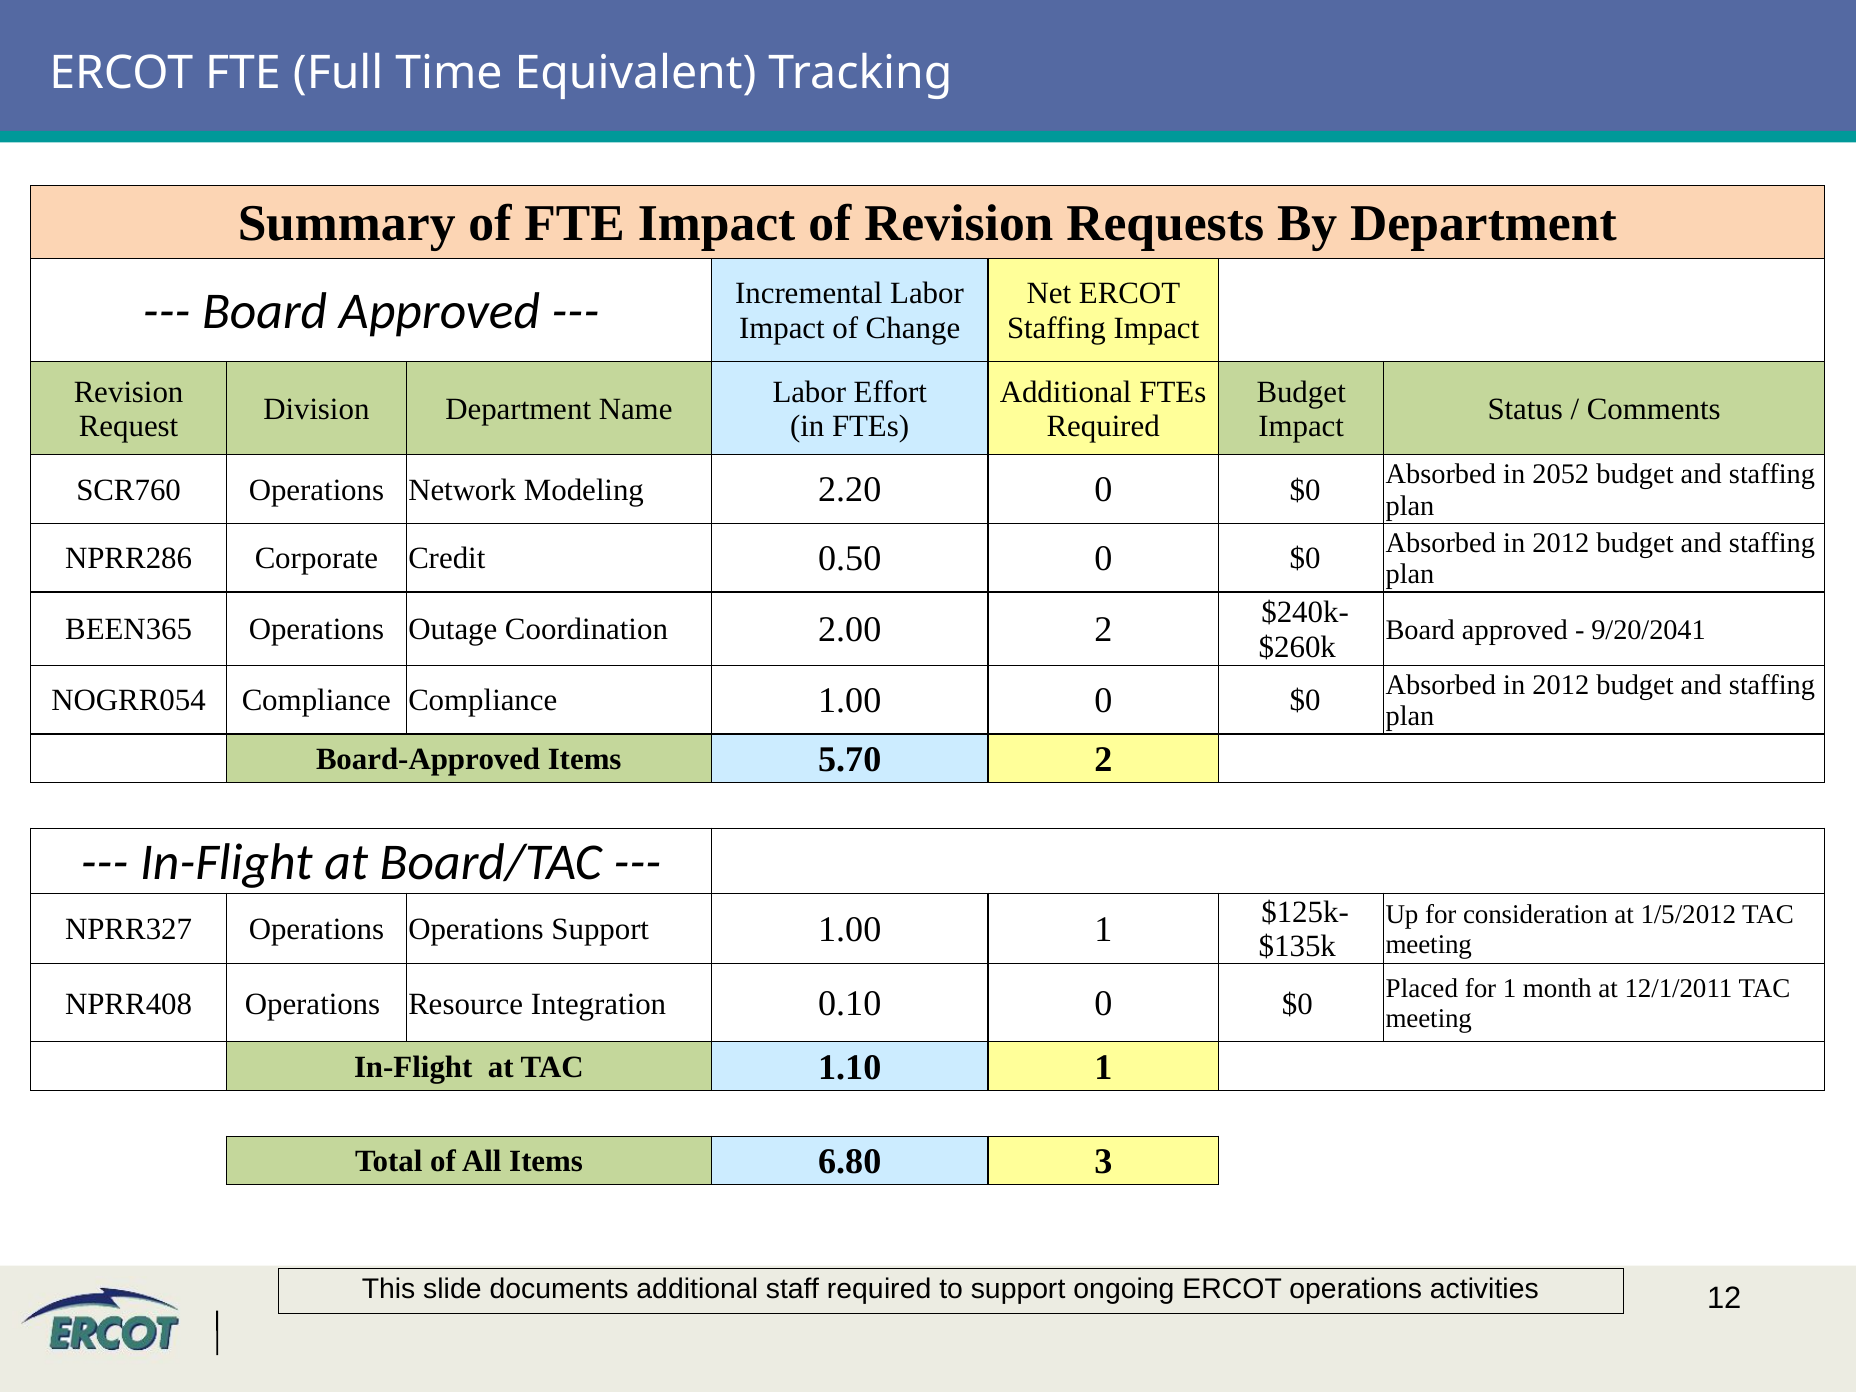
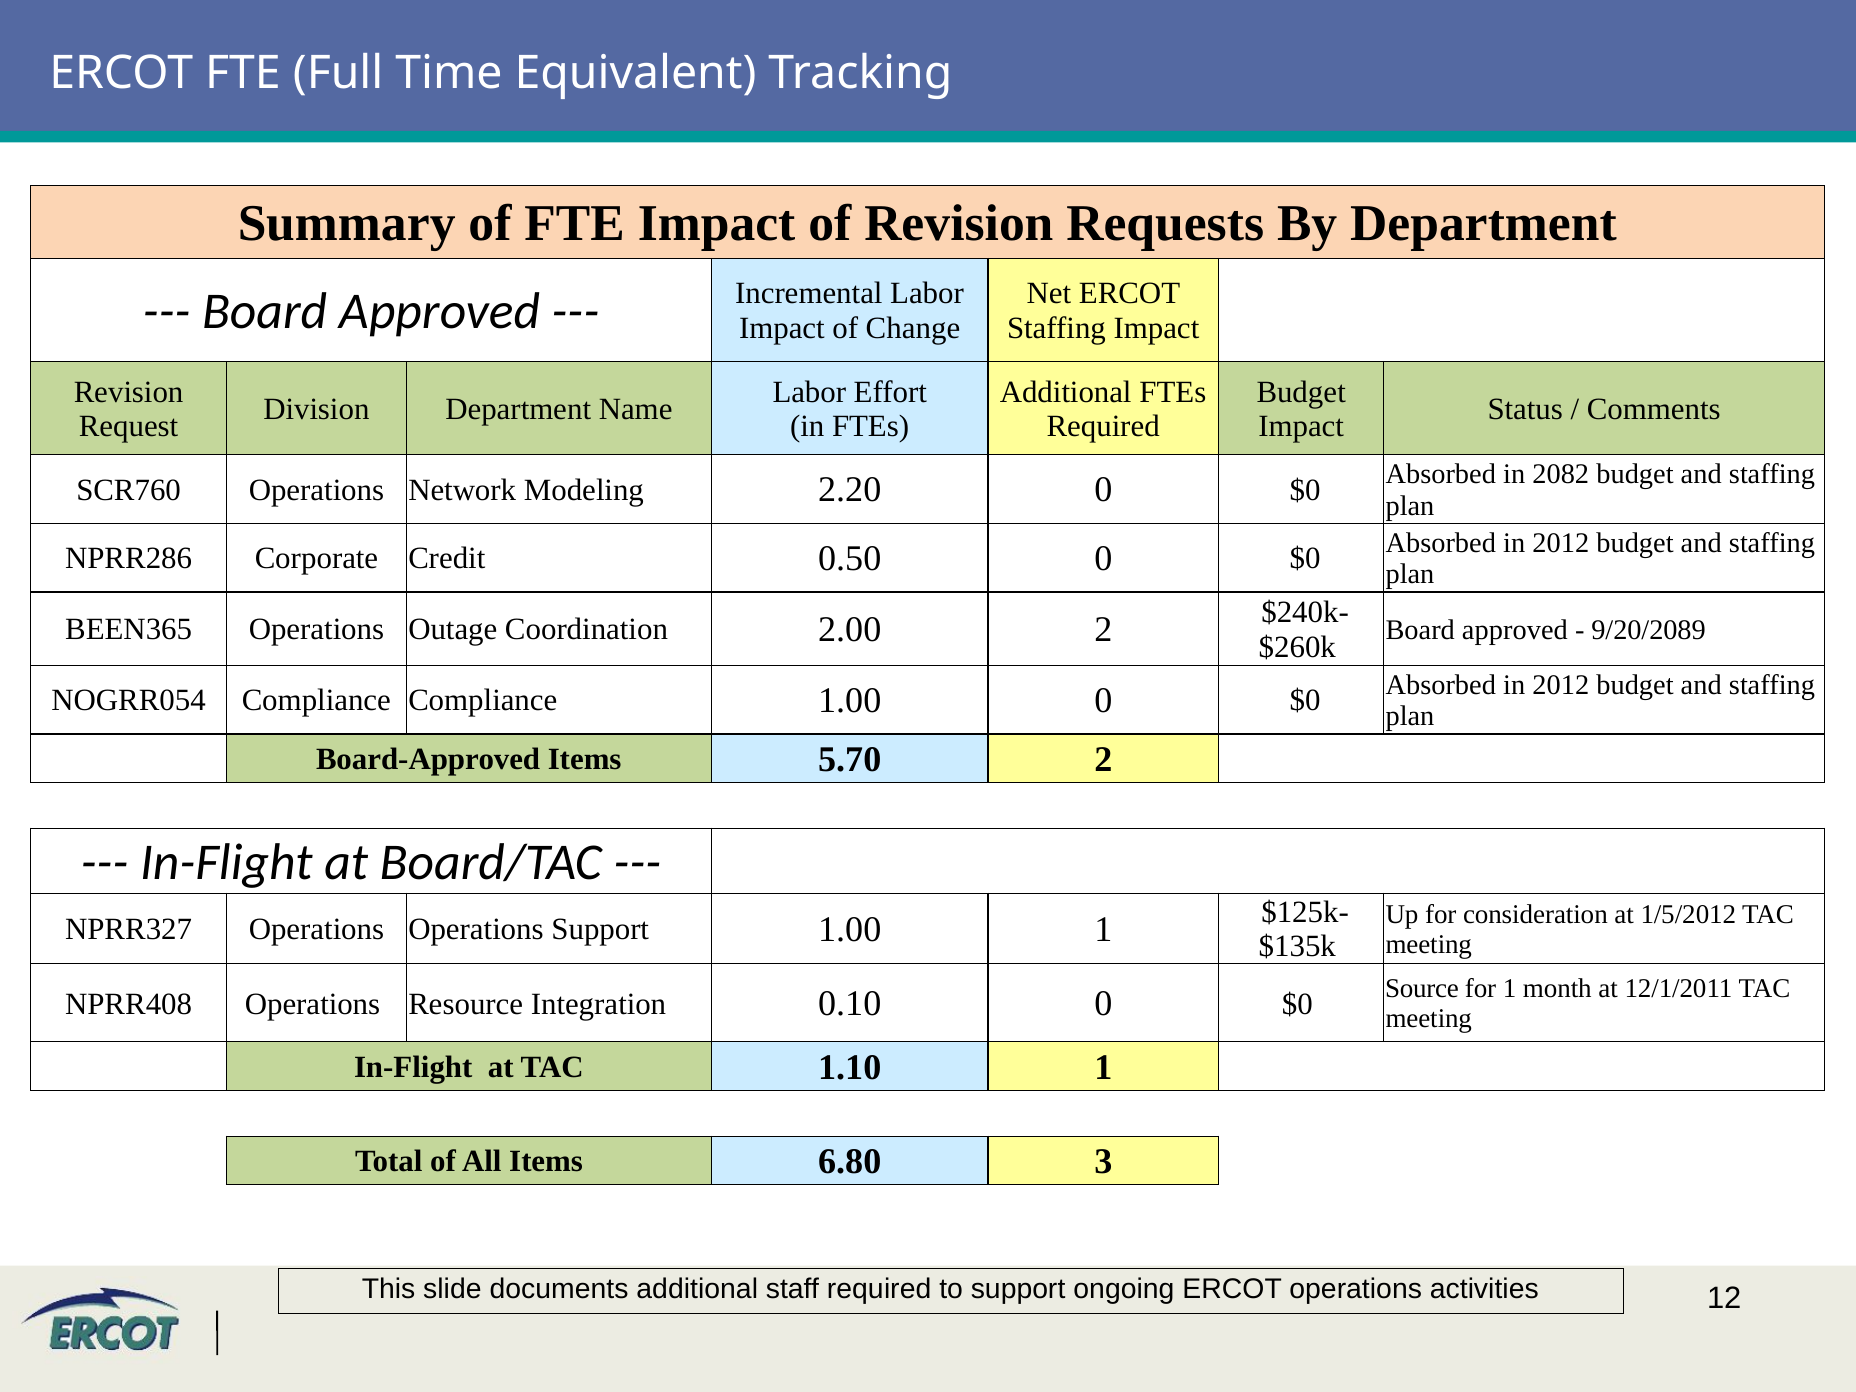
2052: 2052 -> 2082 (1561, 474)
9/20/2041: 9/20/2041 -> 9/20/2089 (1649, 630)
Placed: Placed -> Source (1422, 989)
